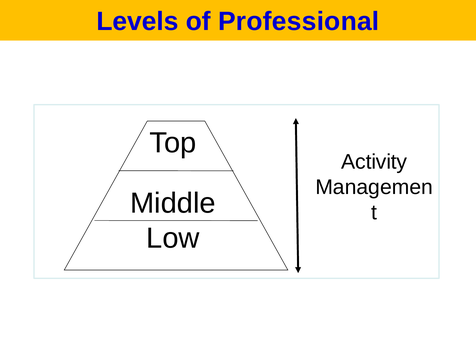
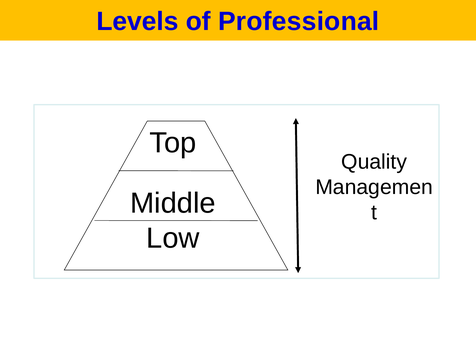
Activity: Activity -> Quality (374, 162)
